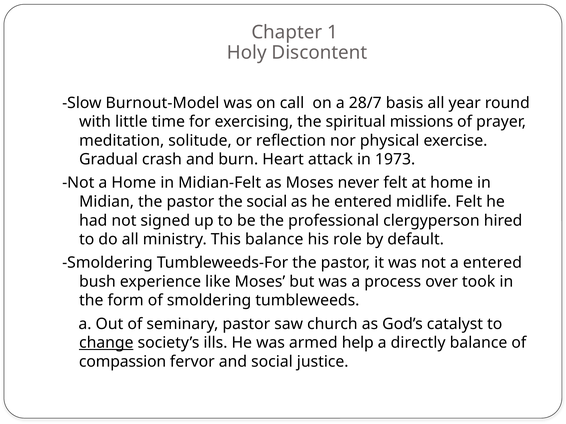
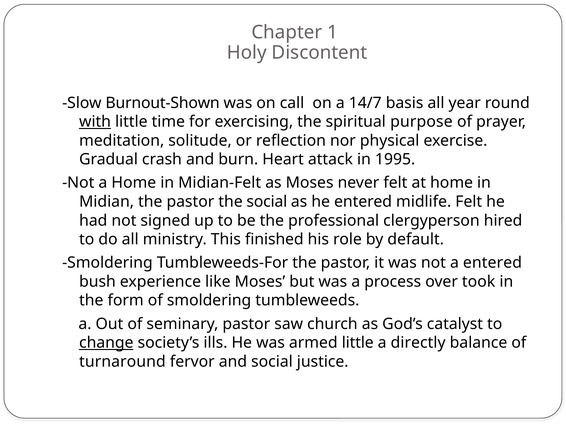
Burnout-Model: Burnout-Model -> Burnout-Shown (163, 103)
28/7: 28/7 -> 14/7 (365, 103)
with underline: none -> present (95, 122)
missions: missions -> purpose (421, 122)
1973: 1973 -> 1995 (395, 160)
This balance: balance -> finished (274, 240)
armed help: help -> little (358, 343)
compassion: compassion -> turnaround (122, 362)
